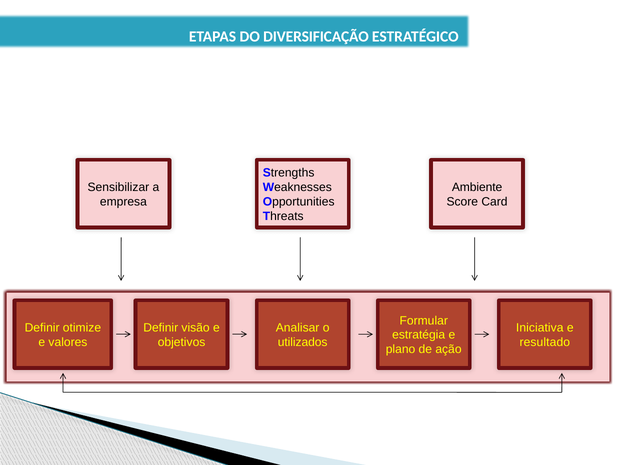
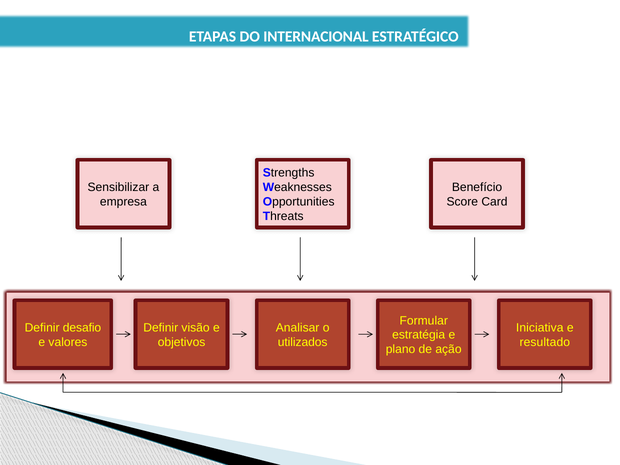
DIVERSIFICAÇÃO: DIVERSIFICAÇÃO -> INTERNACIONAL (316, 37)
Ambiente: Ambiente -> Benefício (477, 187)
otimize: otimize -> desafio (82, 328)
